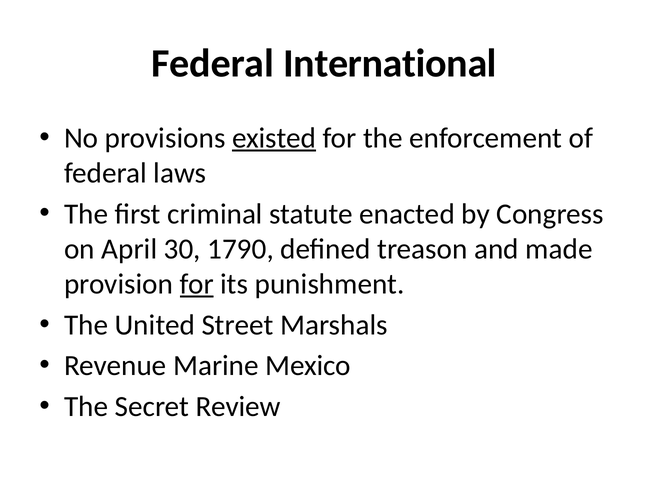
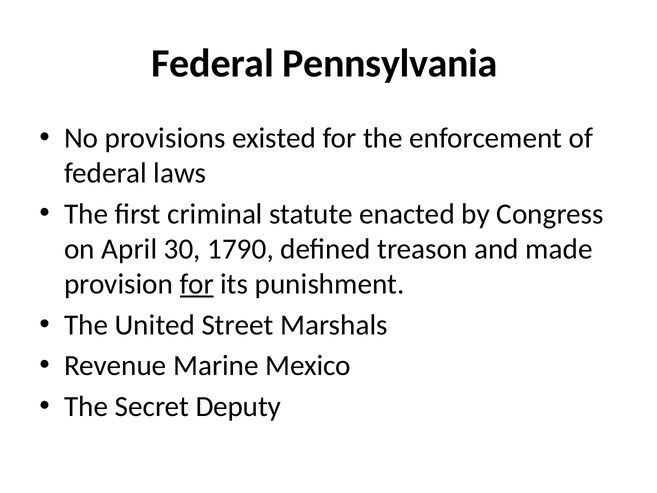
International: International -> Pennsylvania (390, 64)
existed underline: present -> none (274, 138)
Review: Review -> Deputy (238, 407)
